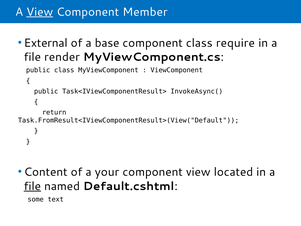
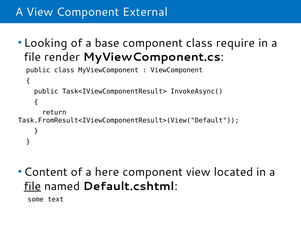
View underline: present -> none (40, 12)
Member: Member -> External (145, 12)
External: External -> Looking (46, 43)
your: your -> here (107, 172)
